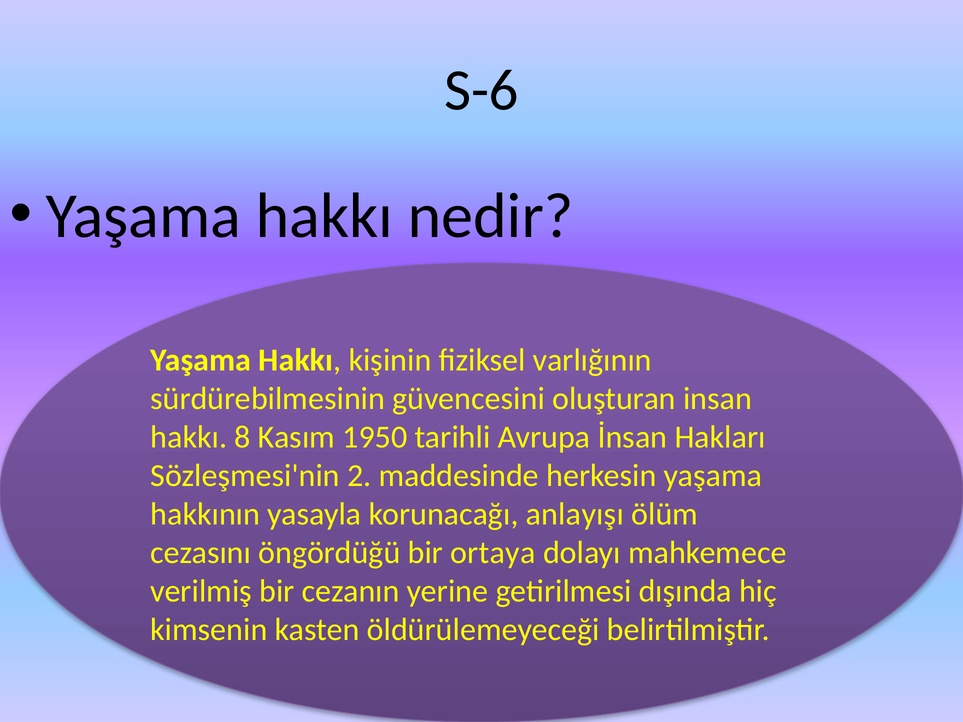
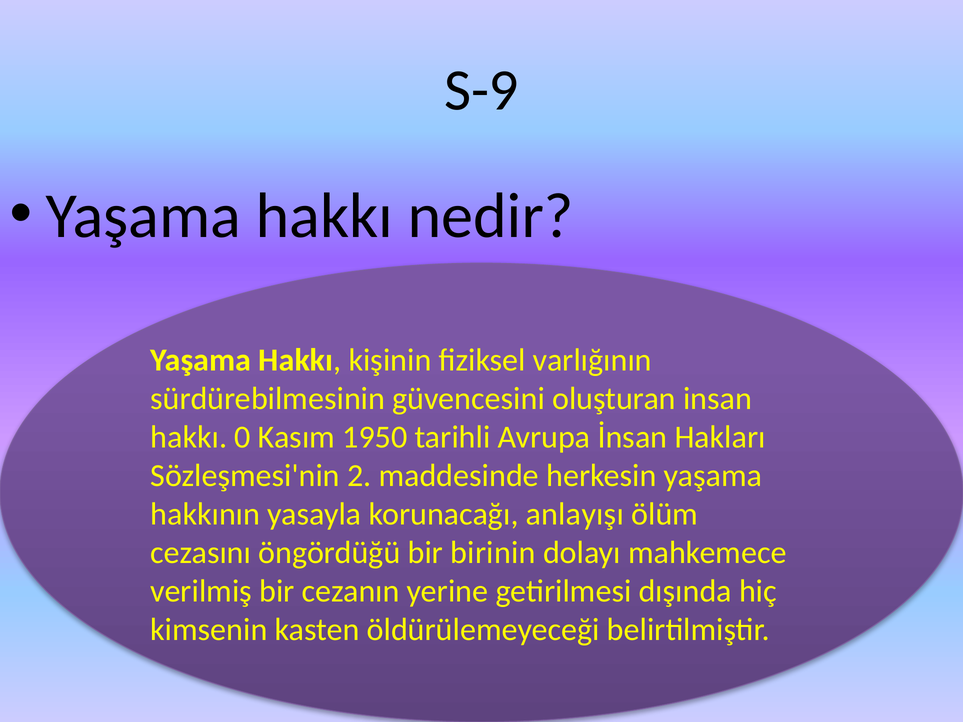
S-6: S-6 -> S-9 (481, 91)
8: 8 -> 0 (243, 437)
ortaya: ortaya -> birinin (493, 553)
